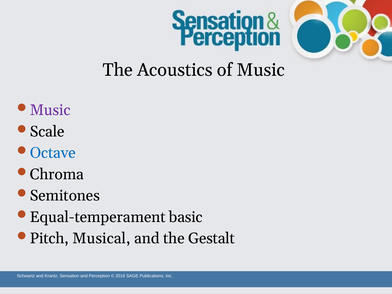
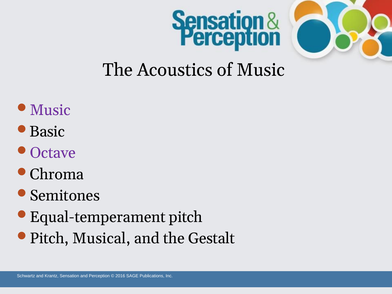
Scale: Scale -> Basic (47, 132)
Octave colour: blue -> purple (53, 153)
Equal-temperament basic: basic -> pitch (186, 217)
